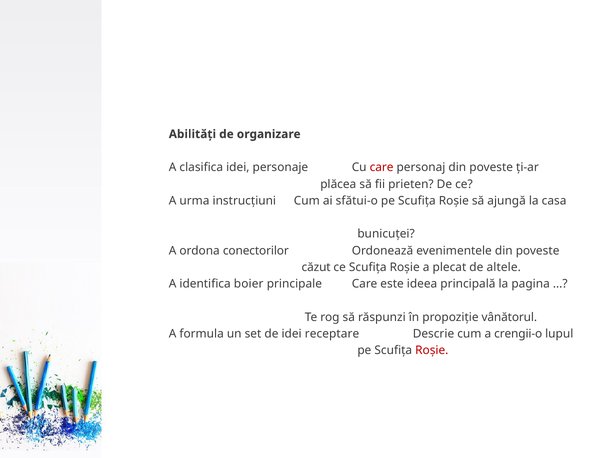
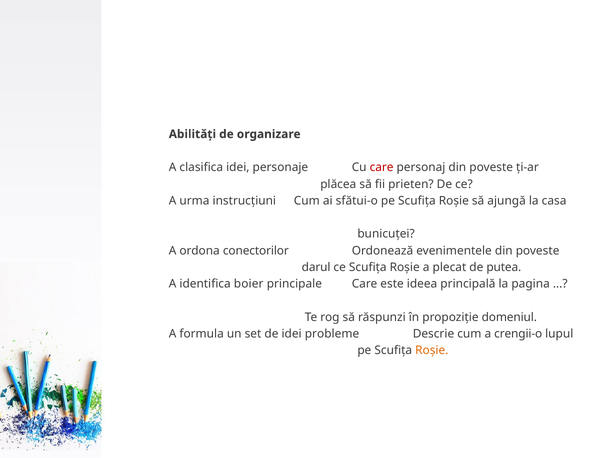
căzut: căzut -> darul (316, 267)
altele: altele -> putea (504, 267)
vânătorul: vânătorul -> domeniul (509, 317)
receptare: receptare -> probleme (332, 333)
Roşie colour: red -> orange (432, 350)
